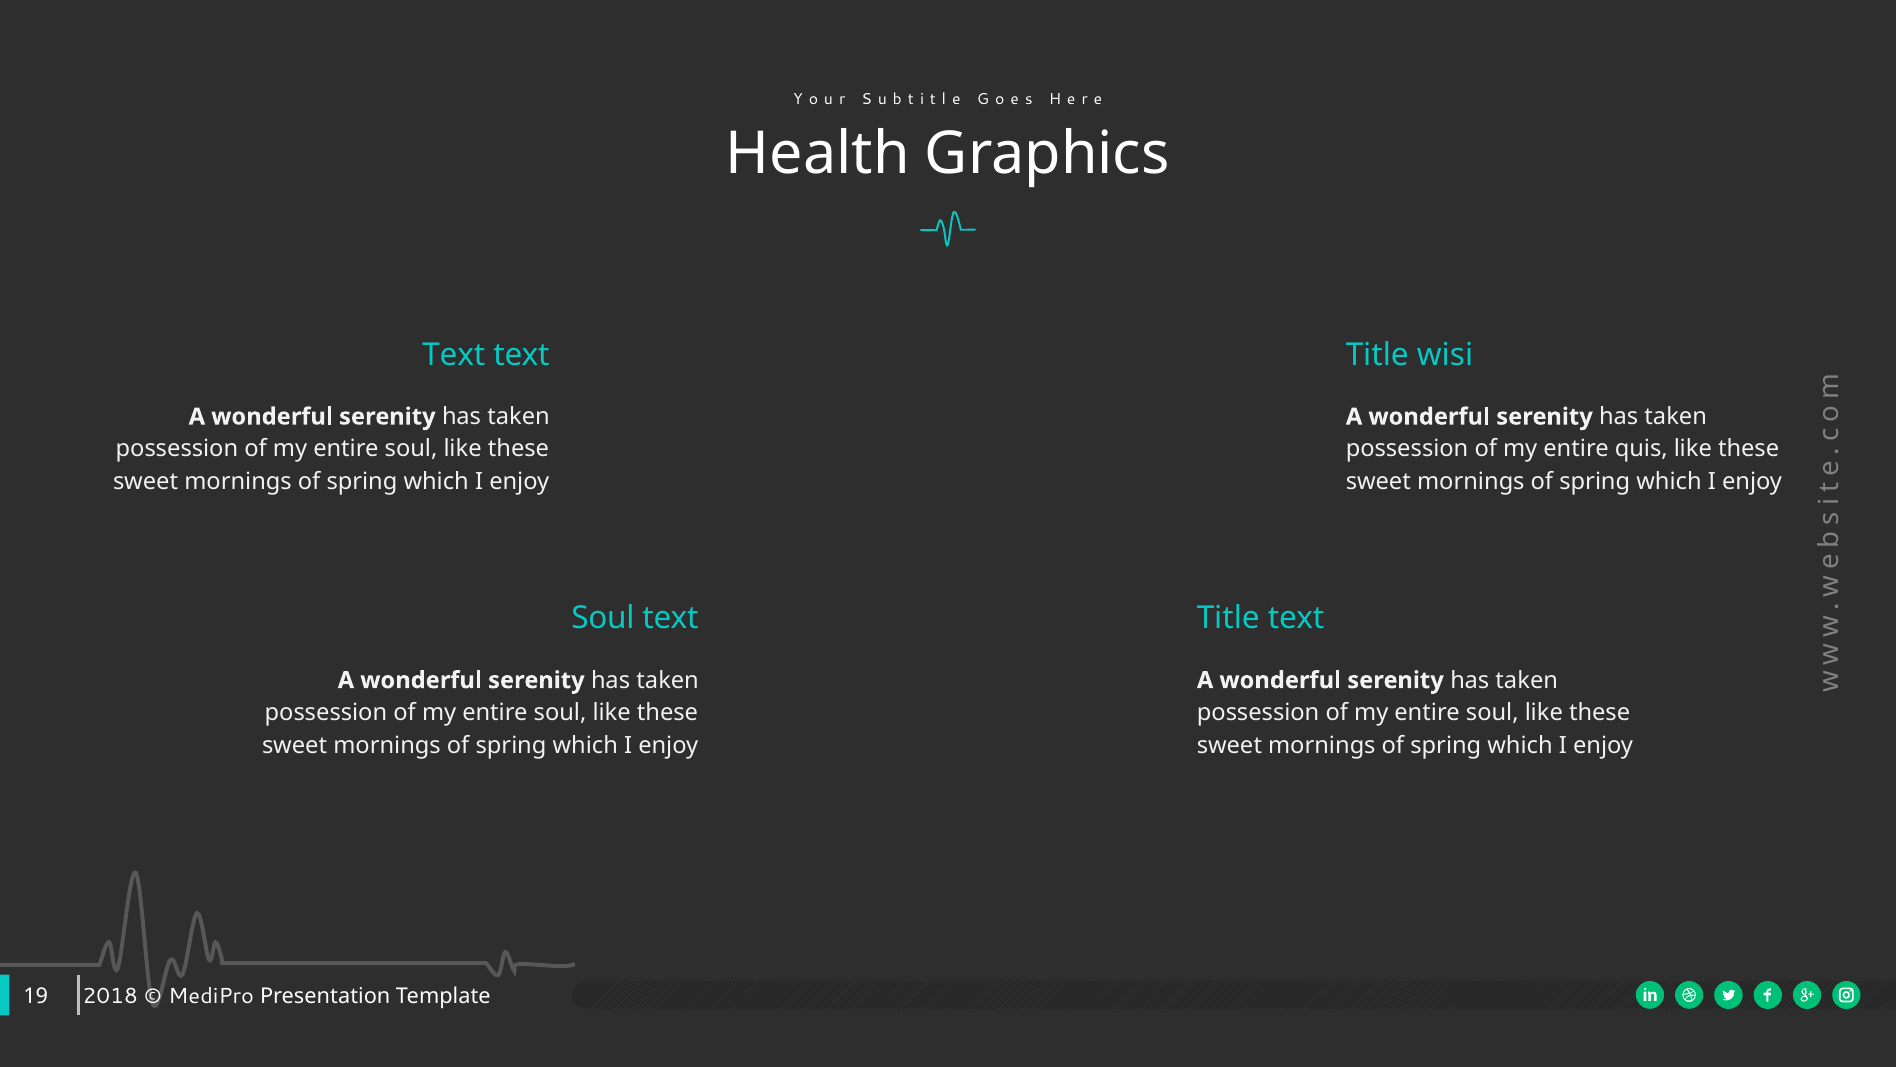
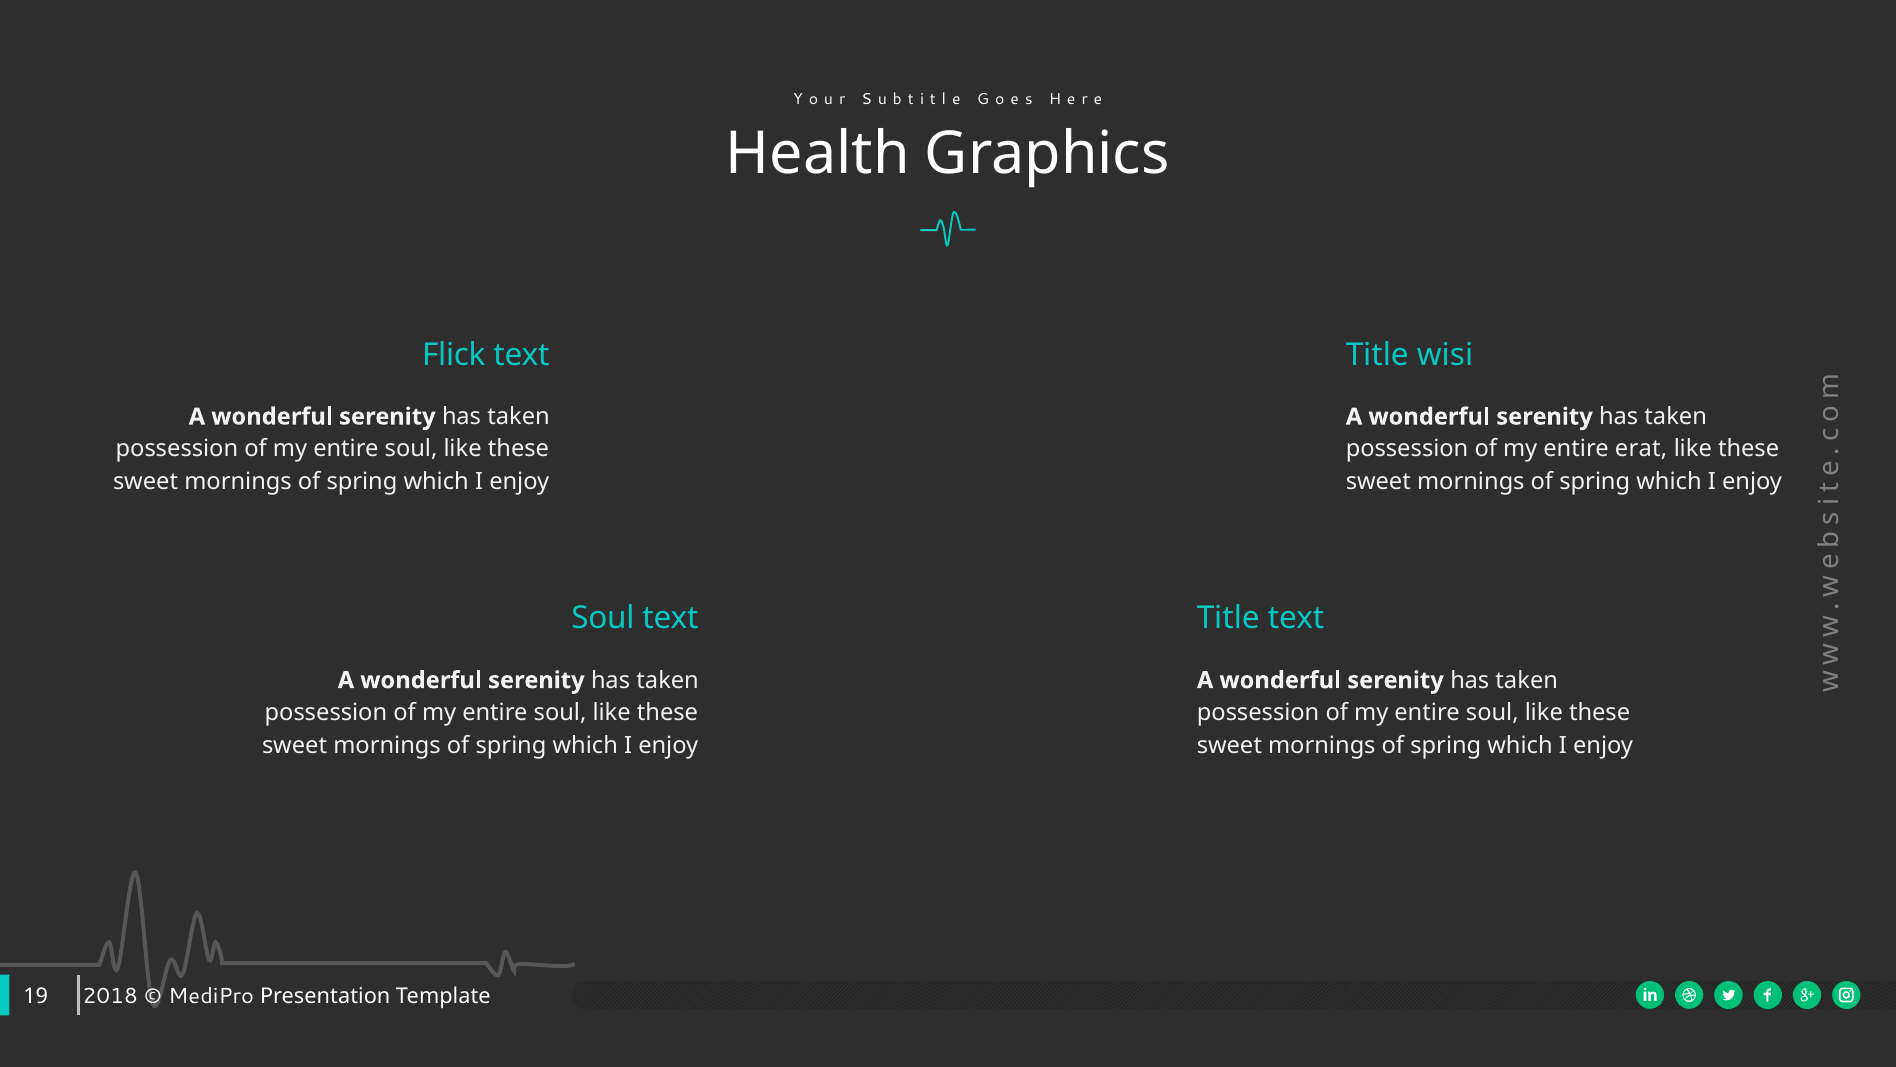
Text: Text -> Flick (454, 355)
quis: quis -> erat (1641, 449)
